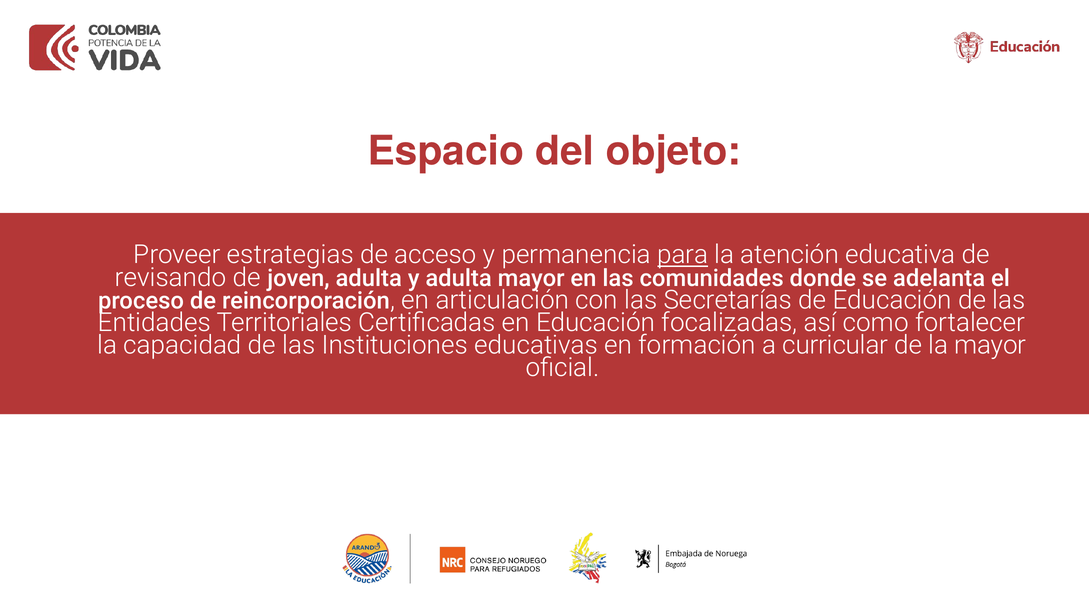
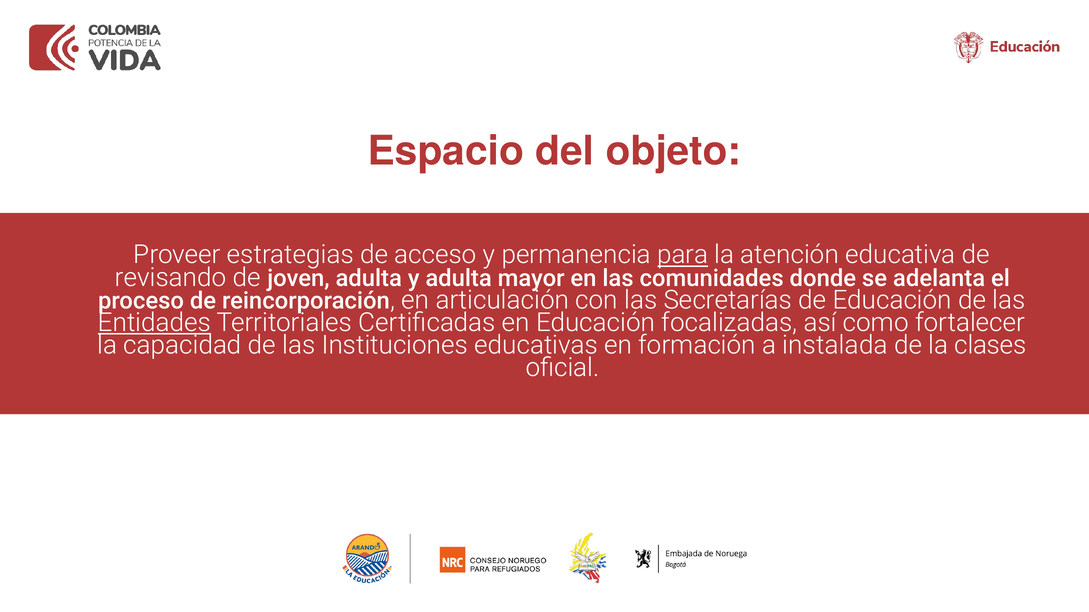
Entidades underline: none -> present (154, 323)
curricular: curricular -> instalada (835, 345)
la mayor: mayor -> clases (990, 345)
